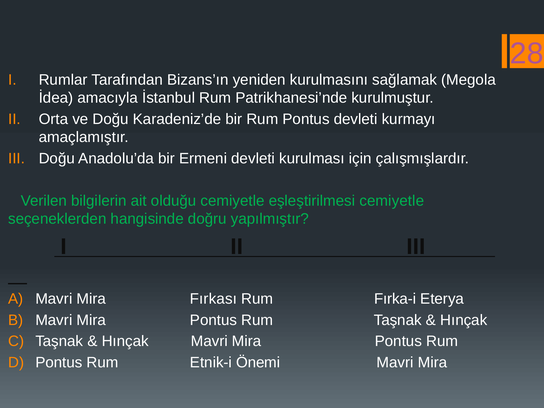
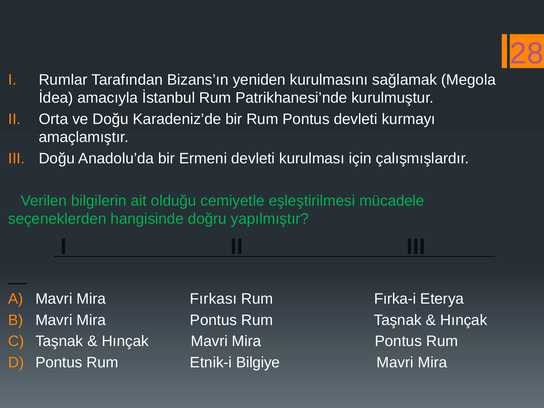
eşleştirilmesi cemiyetle: cemiyetle -> mücadele (392, 201)
Önemi: Önemi -> Bilgiye (258, 362)
